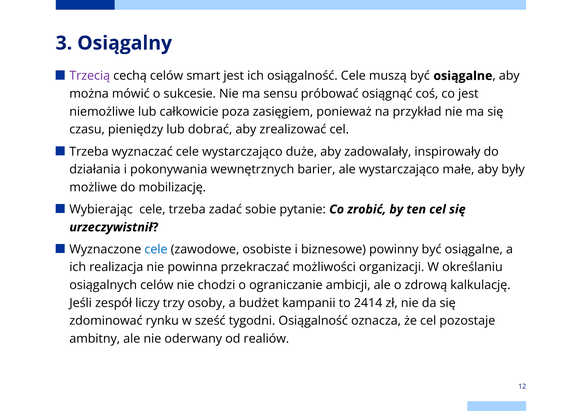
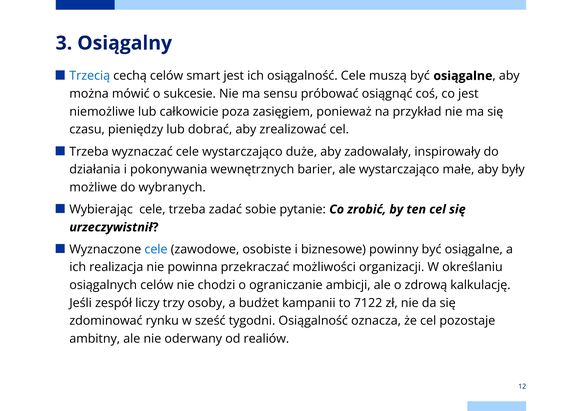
Trzecią colour: purple -> blue (90, 76)
mobilizację: mobilizację -> wybranych (172, 188)
2414: 2414 -> 7122 (368, 303)
